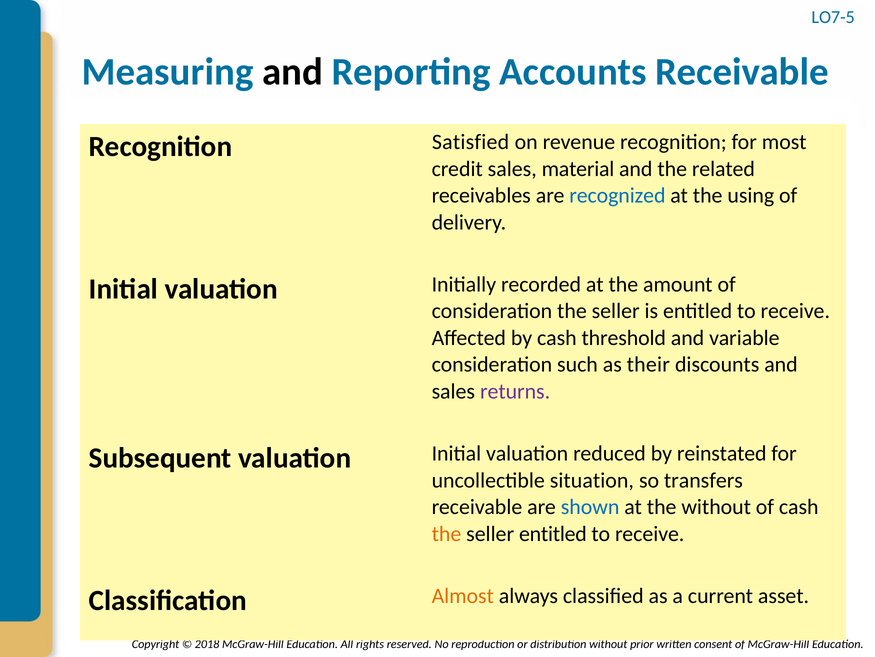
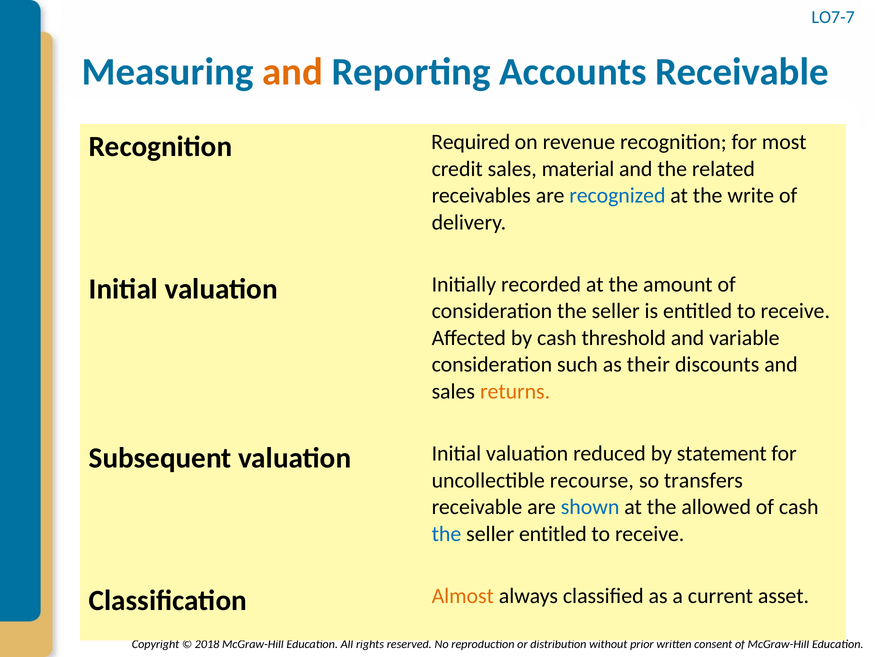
LO7-5: LO7-5 -> LO7-7 (833, 17)
and colour: black -> orange (293, 72)
Satisfied: Satisfied -> Required (471, 142)
using: using -> write (751, 195)
returns colour: purple -> orange (515, 391)
reinstated: reinstated -> statement (722, 453)
situation: situation -> recourse (592, 480)
the without: without -> allowed (716, 507)
the colour: orange -> blue (446, 533)
